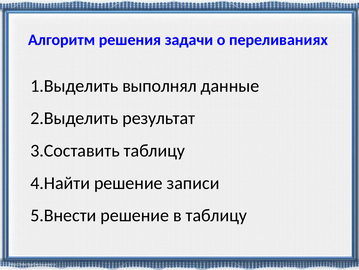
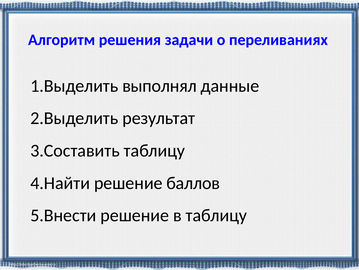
записи: записи -> баллов (193, 183)
